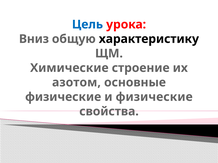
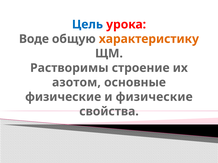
Вниз: Вниз -> Воде (34, 39)
характеристику colour: black -> orange (149, 39)
Химические: Химические -> Растворимы (69, 68)
